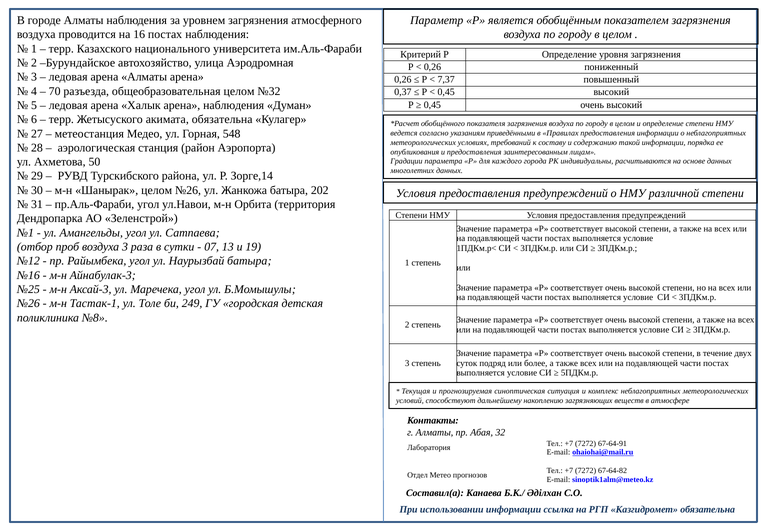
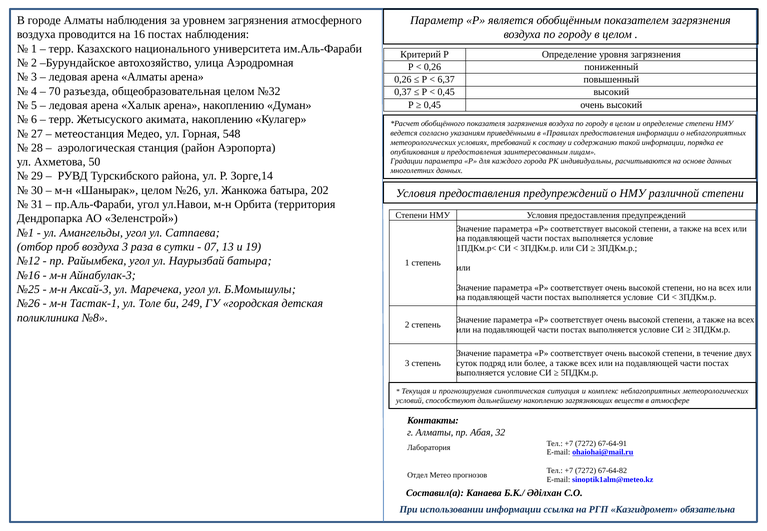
7,37: 7,37 -> 6,37 (446, 80)
арена наблюдения: наблюдения -> накоплению (234, 105)
акимата обязательна: обязательна -> накоплению (222, 119)
